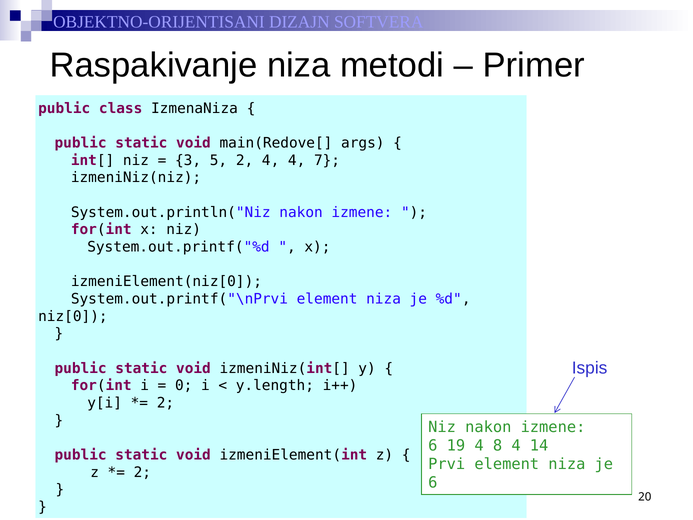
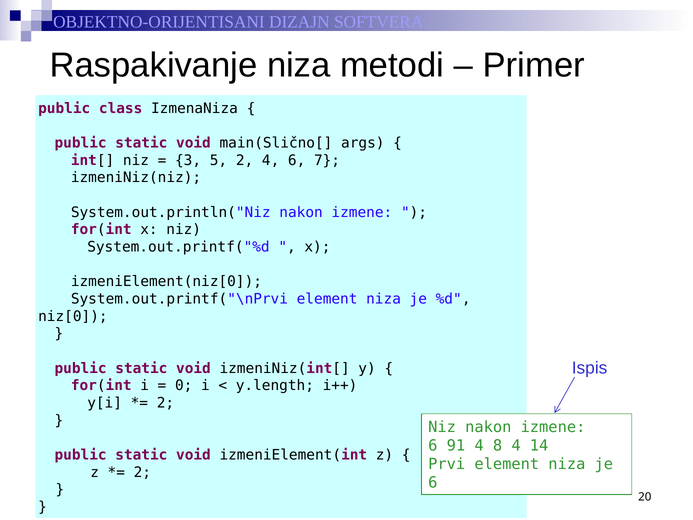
main(Redove[: main(Redove[ -> main(Slično[ (276, 143)
4 4: 4 -> 6 (297, 160)
19: 19 -> 91 (456, 446)
